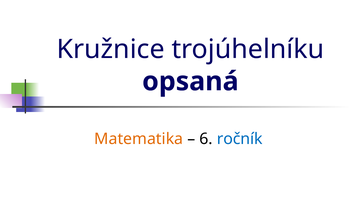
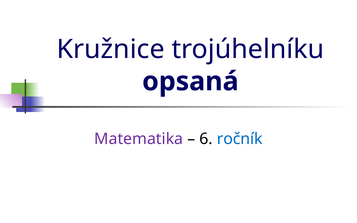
Matematika colour: orange -> purple (139, 139)
